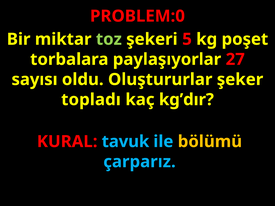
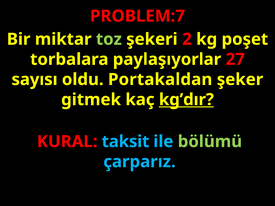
PROBLEM:0: PROBLEM:0 -> PROBLEM:7 (137, 16)
5: 5 -> 2 (187, 39)
Oluştururlar: Oluştururlar -> Portakaldan (160, 80)
topladı: topladı -> gitmek (91, 100)
kg’dır underline: none -> present (186, 100)
tavuk: tavuk -> taksit (125, 142)
bölümü colour: yellow -> light green (210, 142)
